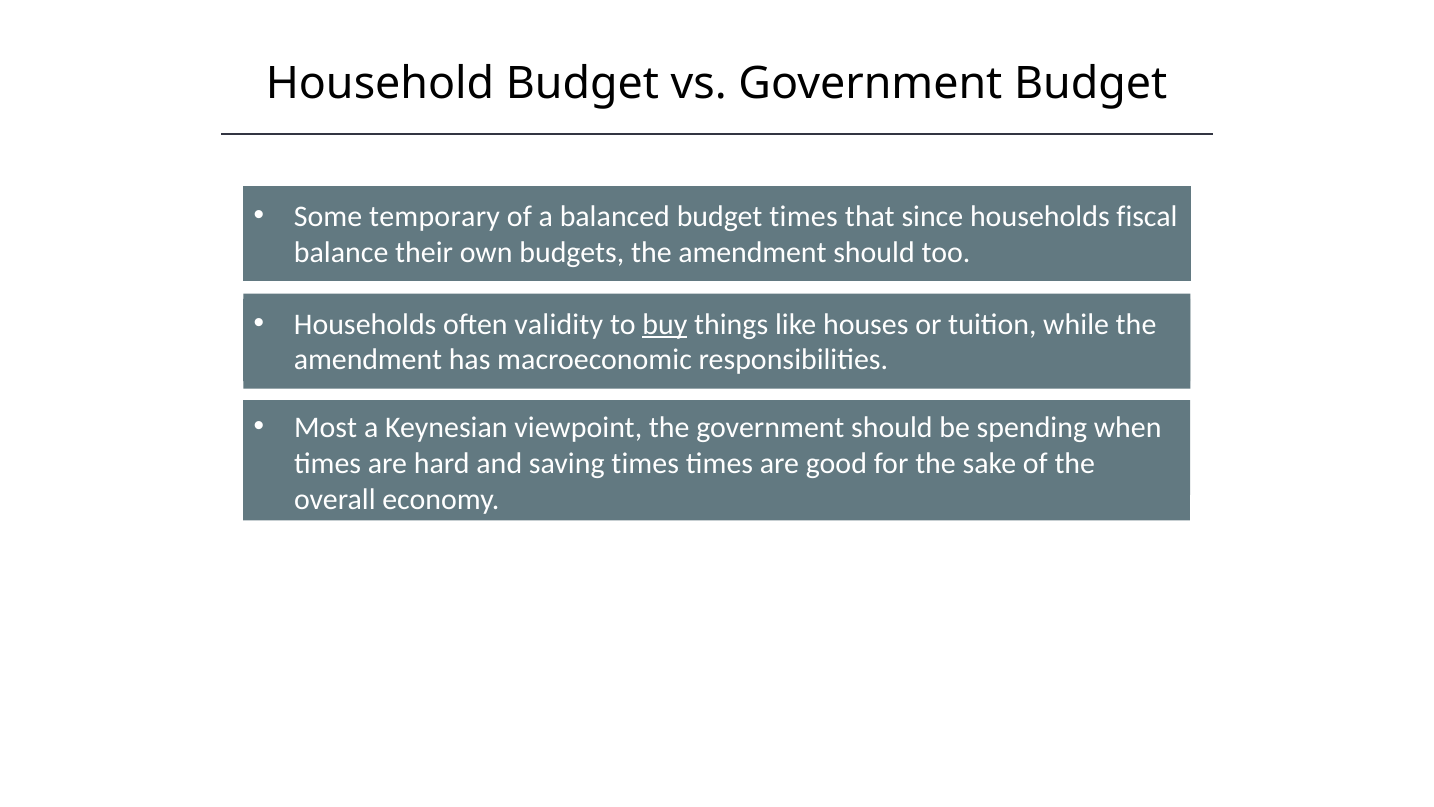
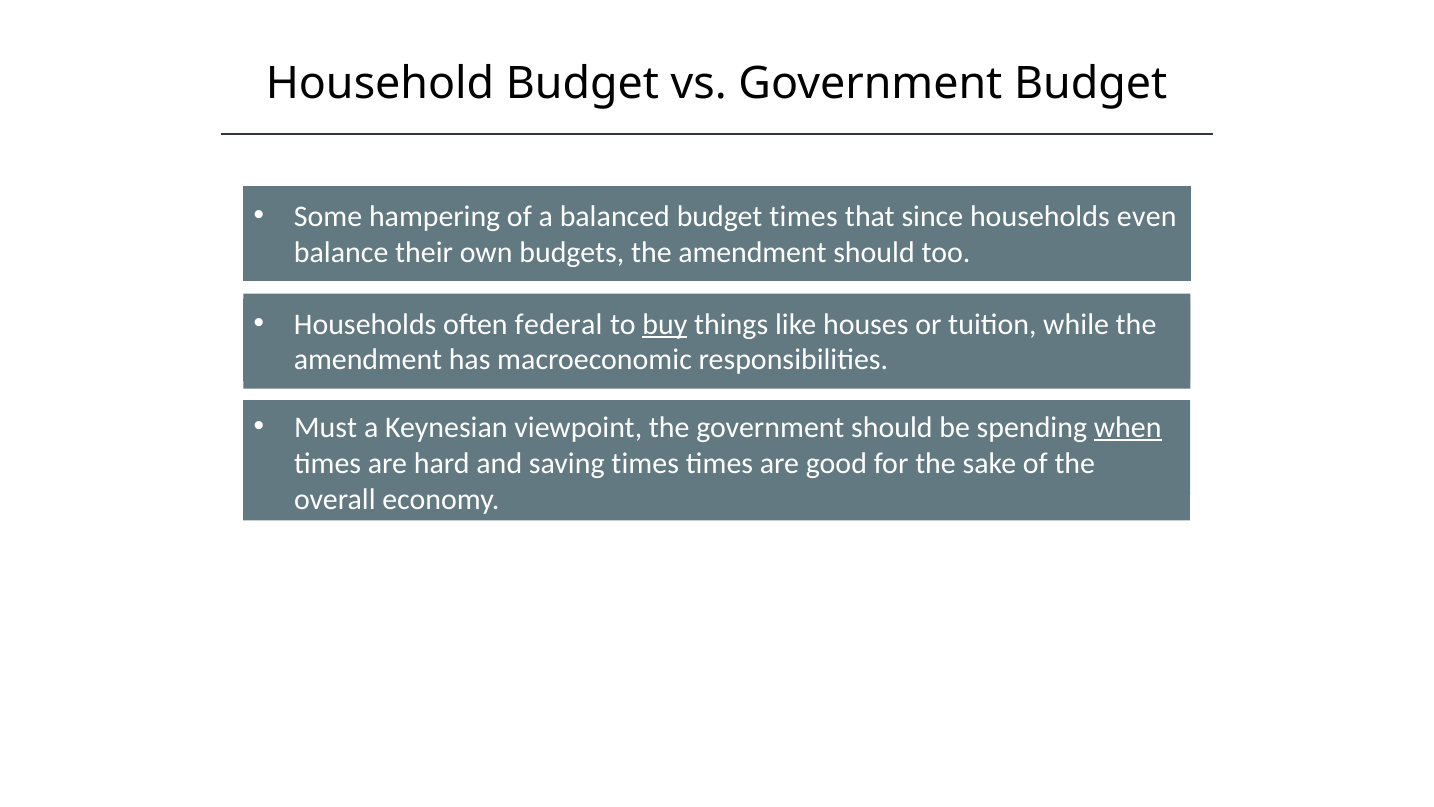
temporary: temporary -> hampering (435, 216)
fiscal: fiscal -> even (1147, 216)
validity: validity -> federal (559, 324)
Most: Most -> Must (326, 427)
when underline: none -> present (1128, 427)
